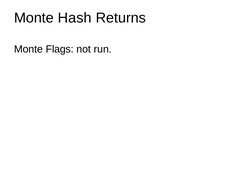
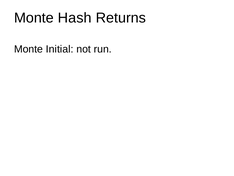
Flags: Flags -> Initial (60, 49)
